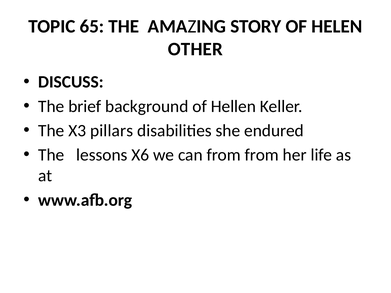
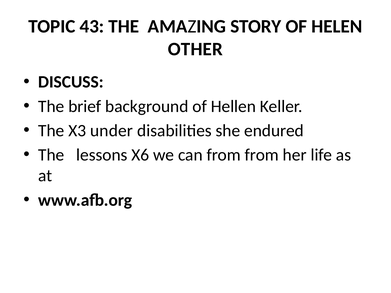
65: 65 -> 43 (92, 26)
pillars: pillars -> under (112, 131)
